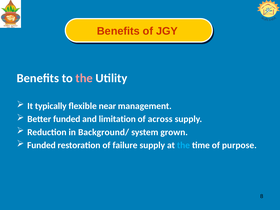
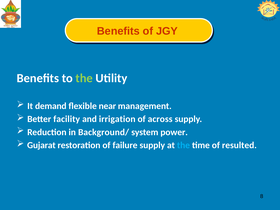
the colour: pink -> light green (84, 78)
typically: typically -> demand (51, 106)
Better funded: funded -> facility (67, 119)
limitation: limitation -> irrigation (117, 119)
grown: grown -> power (174, 132)
Funded: Funded -> Gujarat (41, 145)
purpose: purpose -> resulted (239, 145)
